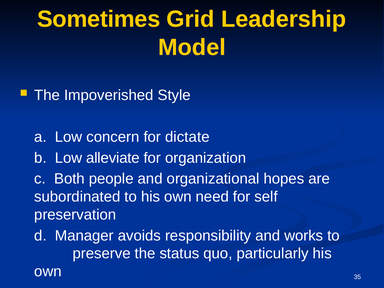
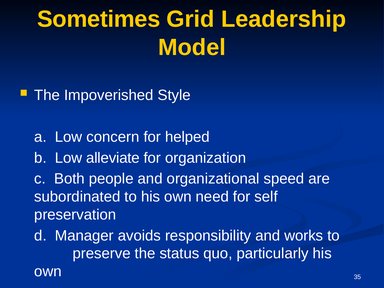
dictate: dictate -> helped (187, 137)
hopes: hopes -> speed (284, 179)
